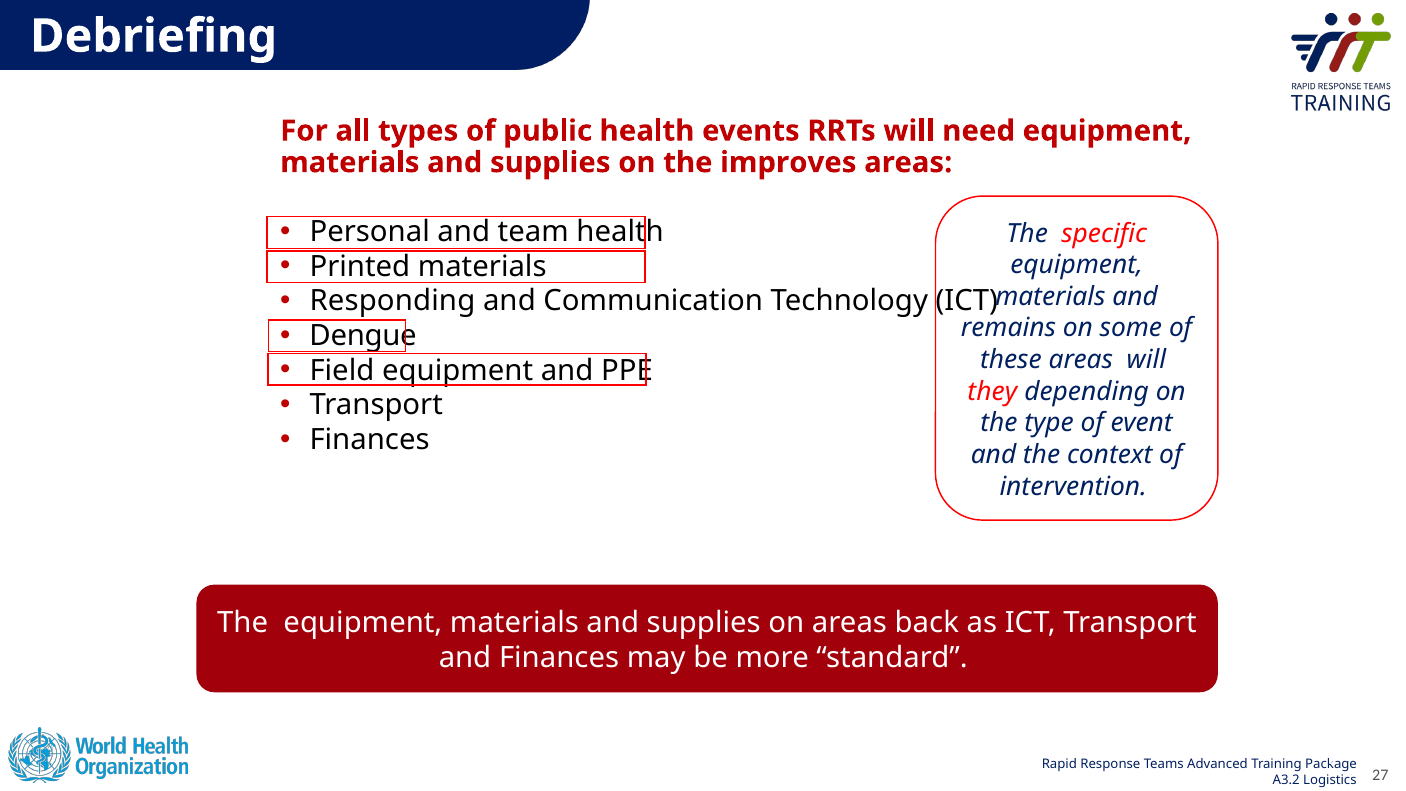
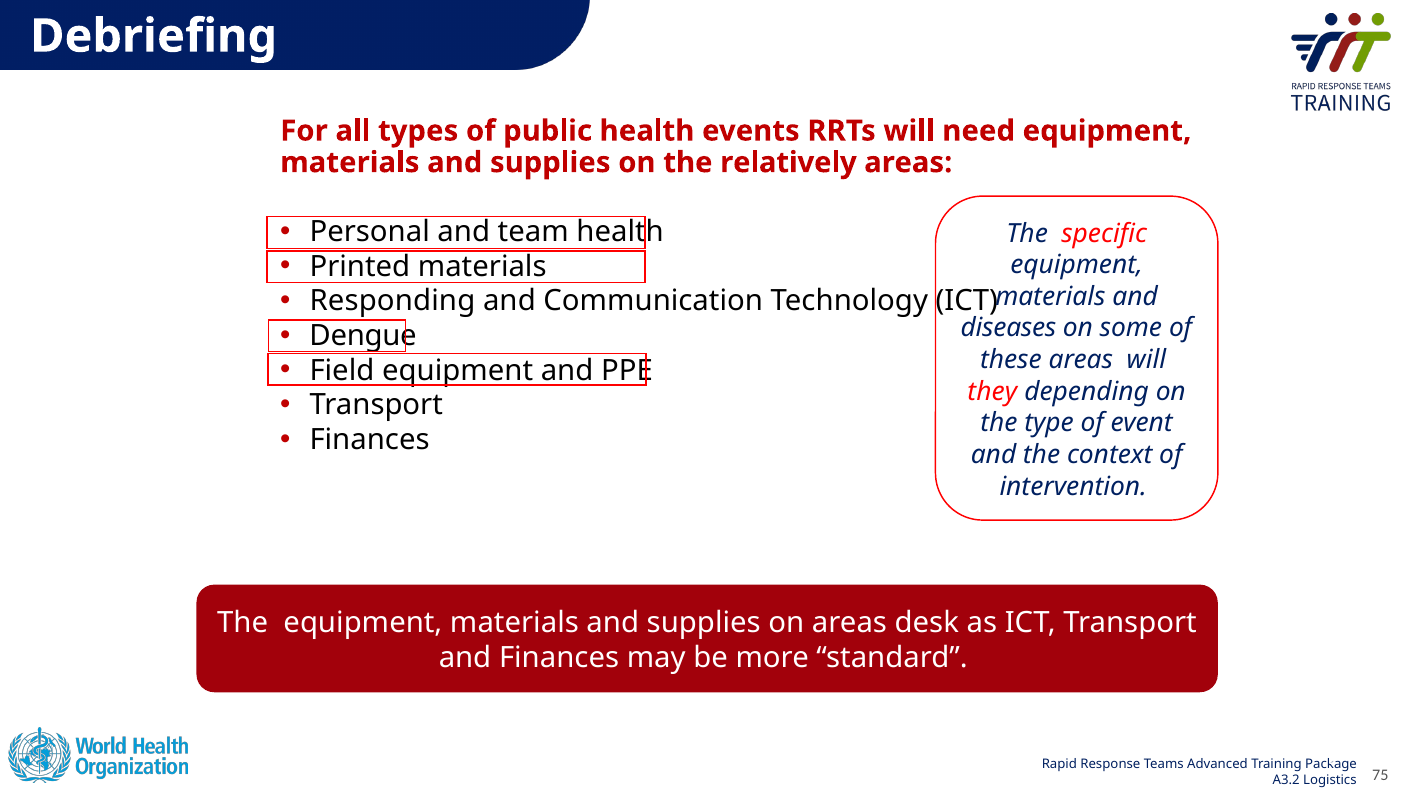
improves: improves -> relatively (788, 163)
remains: remains -> diseases (1009, 328)
back: back -> desk (927, 623)
27: 27 -> 75 (1380, 776)
